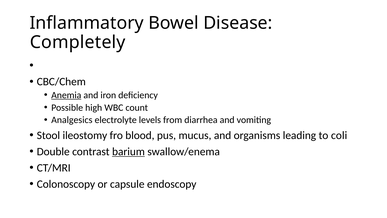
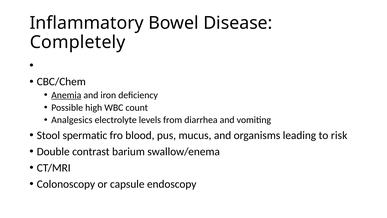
ileostomy: ileostomy -> spermatic (85, 135)
coli: coli -> risk (339, 135)
barium underline: present -> none (128, 151)
